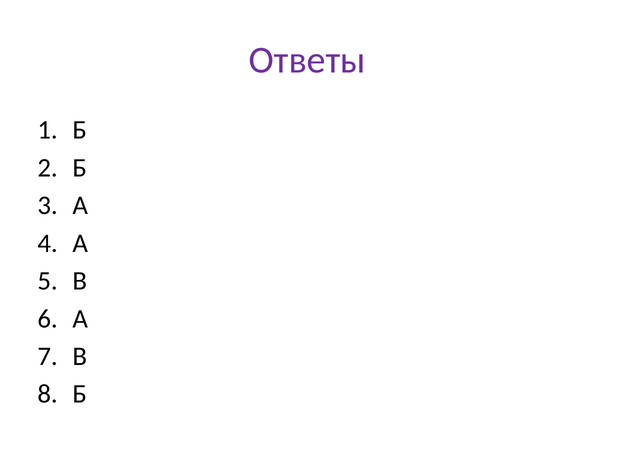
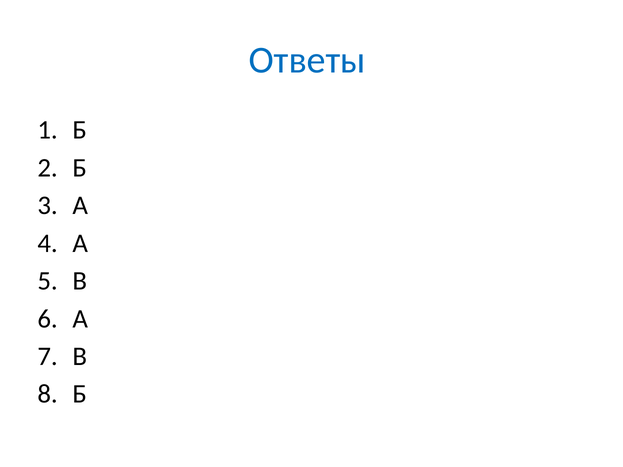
Ответы colour: purple -> blue (307, 60)
